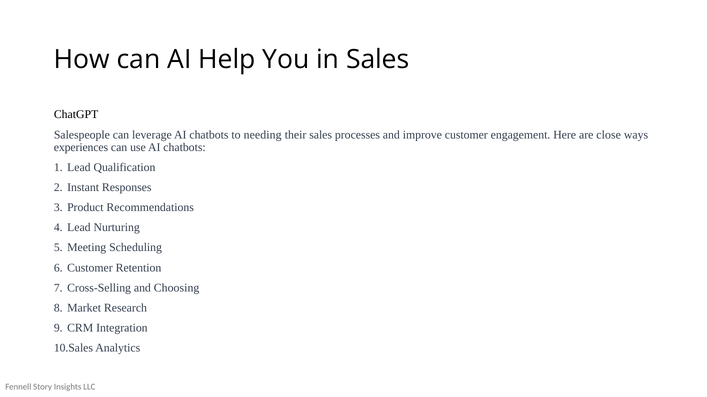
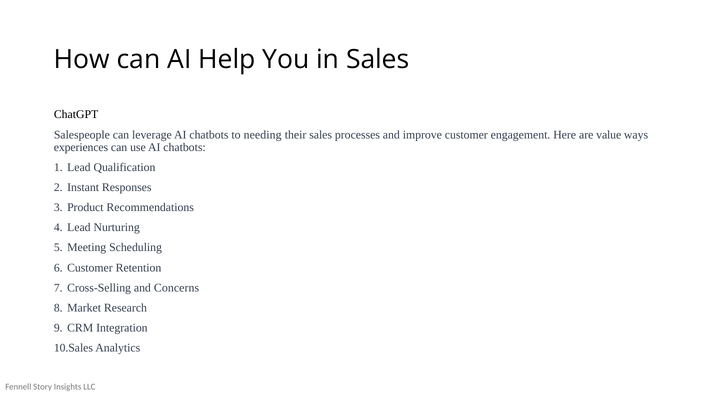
close: close -> value (609, 135)
Choosing: Choosing -> Concerns (177, 288)
